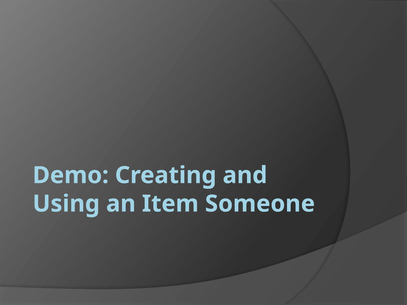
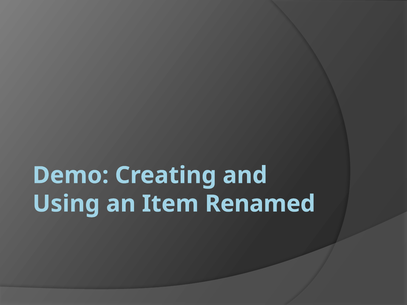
Someone: Someone -> Renamed (260, 204)
